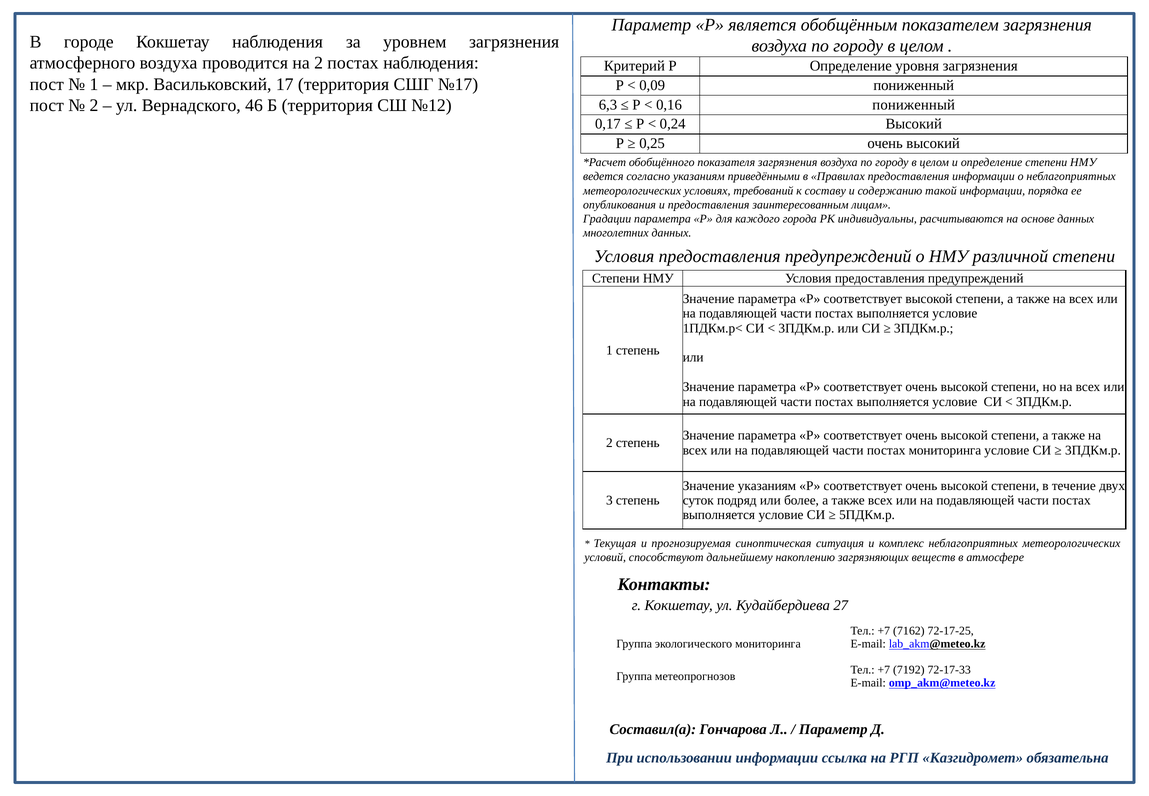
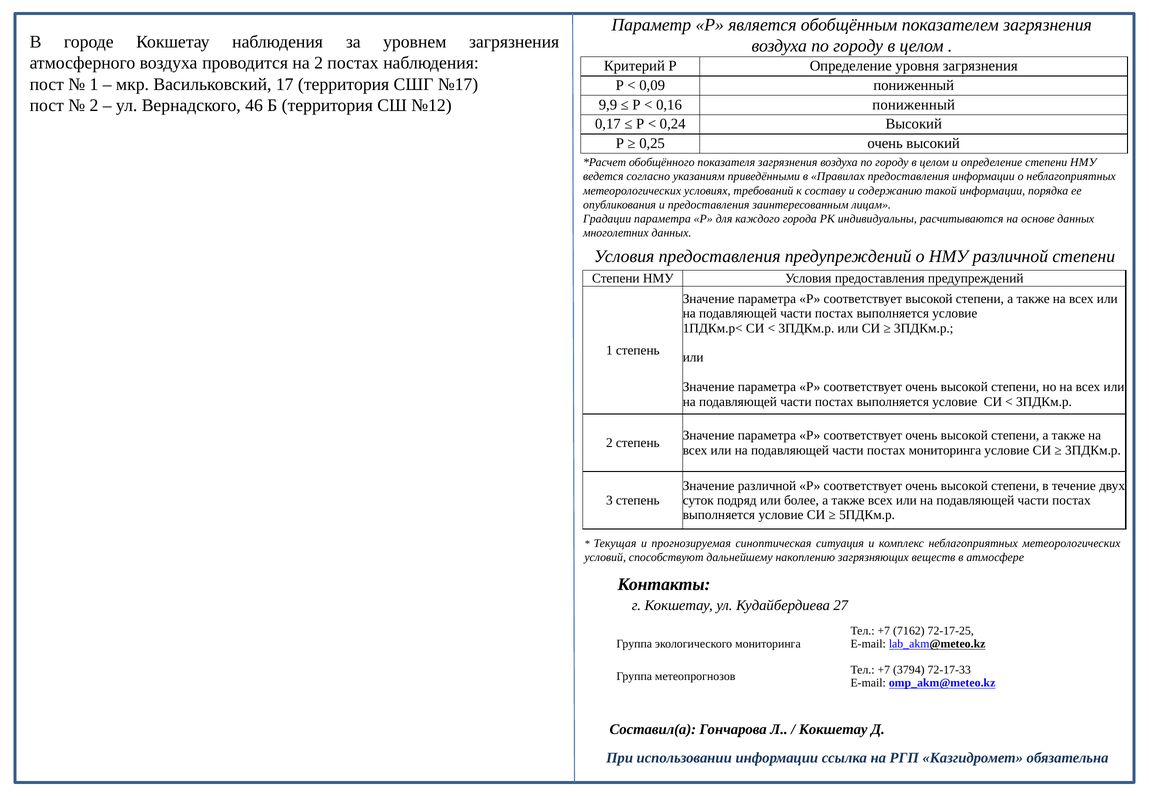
6,3: 6,3 -> 9,9 (608, 105)
Значение указаниям: указаниям -> различной (767, 485)
7192: 7192 -> 3794 (909, 669)
Параметр: Параметр -> Кокшетау (833, 729)
